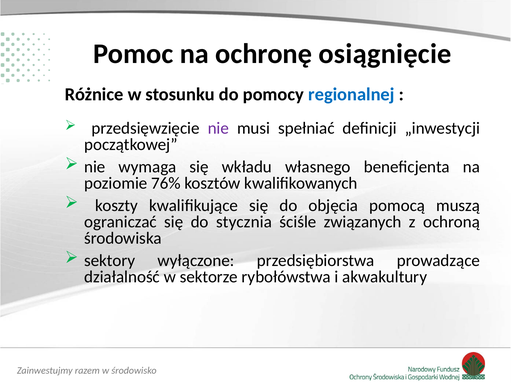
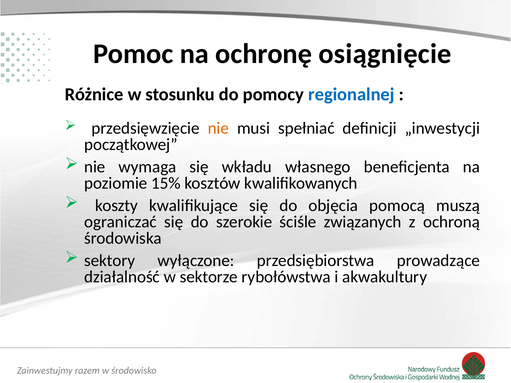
nie colour: purple -> orange (218, 128)
76%: 76% -> 15% (166, 183)
stycznia: stycznia -> szerokie (244, 222)
